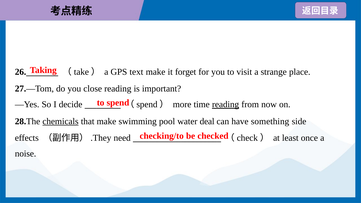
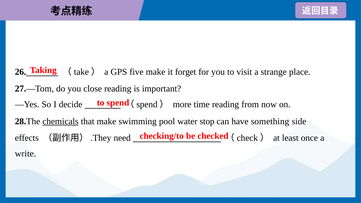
text: text -> five (136, 72)
reading underline: present -> none (226, 105)
deal: deal -> stop (207, 121)
noise: noise -> write (25, 154)
